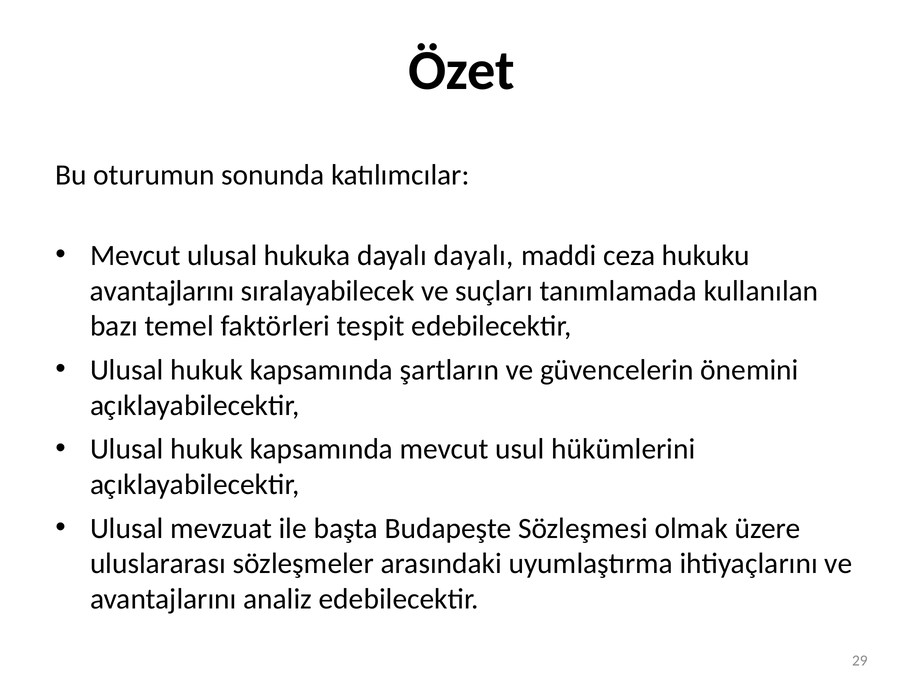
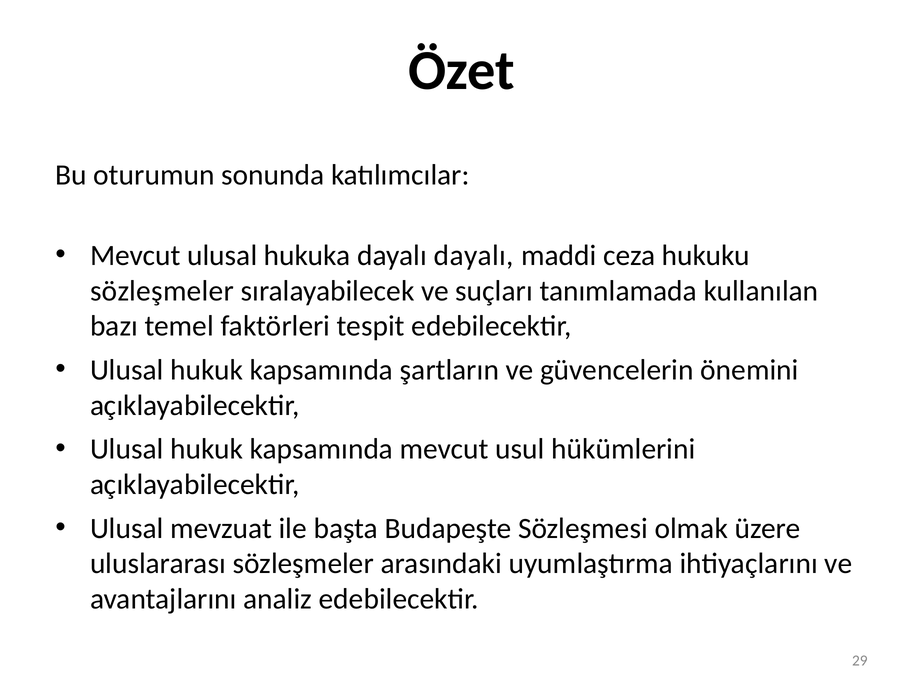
avantajlarını: avantajlarını -> sözleşmeler (162, 291)
